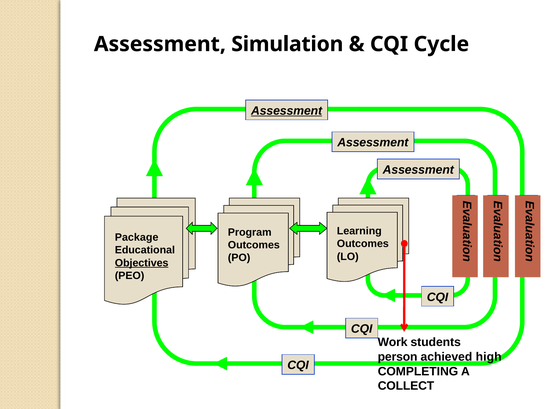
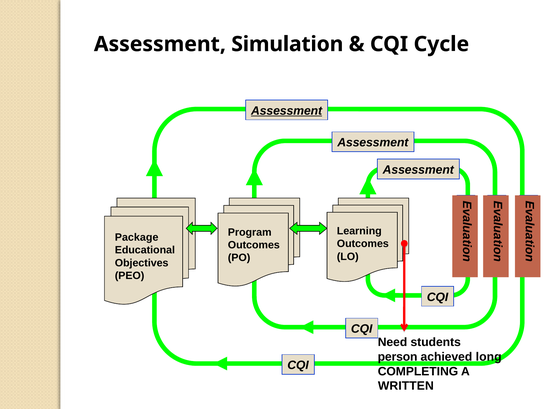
Objectives underline: present -> none (142, 263)
Work: Work -> Need (393, 342)
high: high -> long (489, 357)
COLLECT: COLLECT -> WRITTEN (406, 386)
